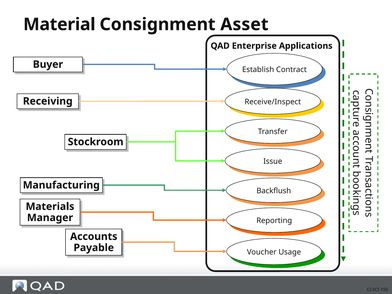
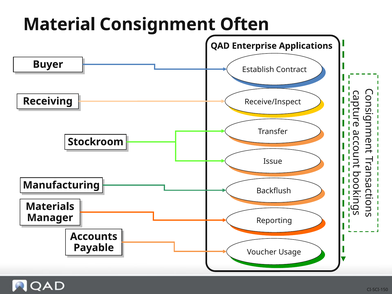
Asset: Asset -> Often (245, 24)
